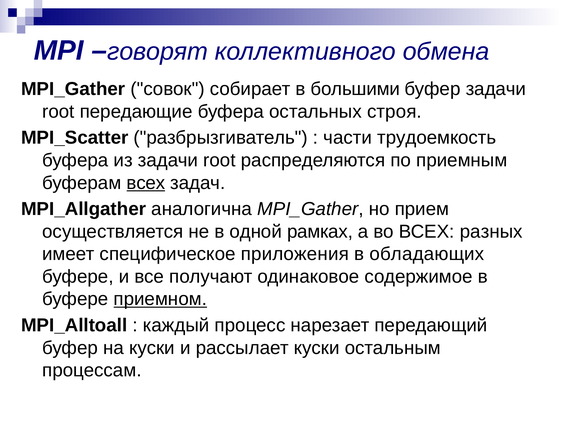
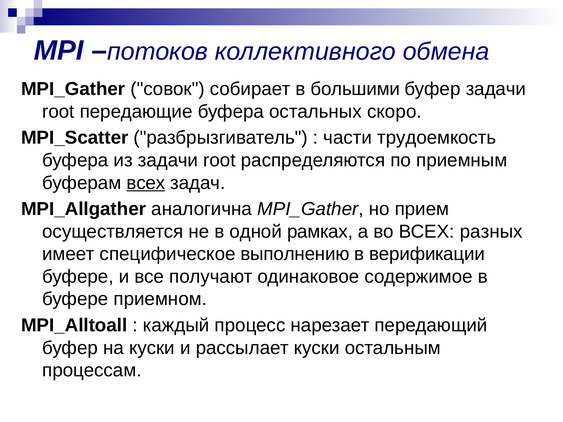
говорят: говорят -> потоков (158, 52)
строя: строя -> скоро (394, 112)
приложения: приложения -> выполнению (295, 254)
обладающих: обладающих -> верификации (427, 254)
приемном underline: present -> none (160, 299)
